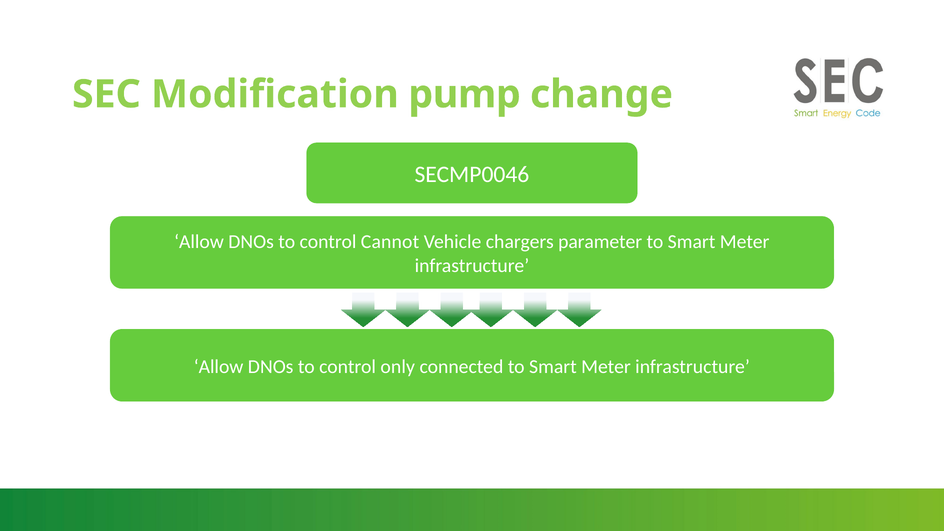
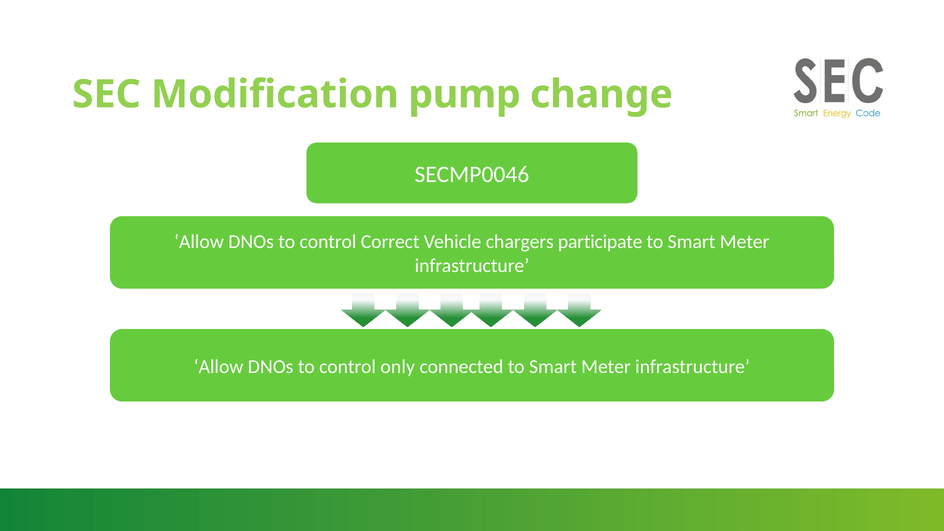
Cannot: Cannot -> Correct (390, 242)
parameter: parameter -> participate (600, 242)
